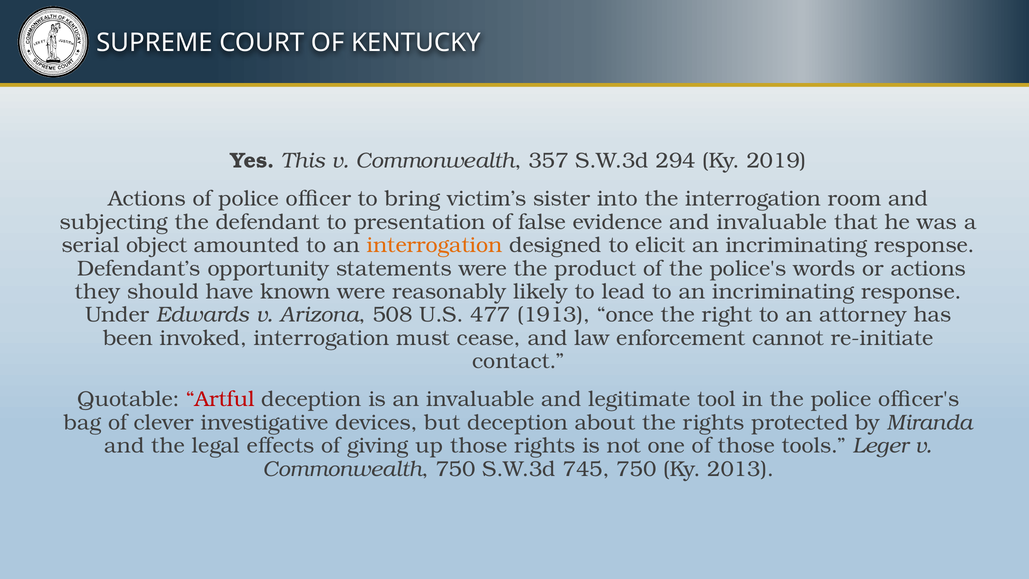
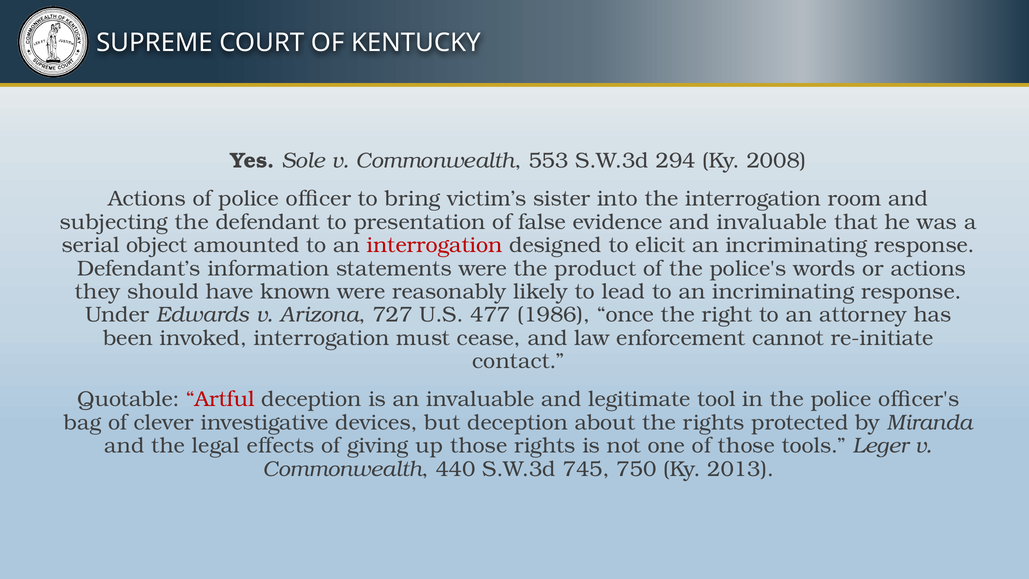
This: This -> Sole (303, 161)
357: 357 -> 553 (549, 161)
2019: 2019 -> 2008 (776, 161)
interrogation colour: orange -> red (435, 245)
opportunity: opportunity -> information (268, 268)
508: 508 -> 727 (393, 315)
1913: 1913 -> 1986 (554, 315)
Commonwealth 750: 750 -> 440 (456, 469)
